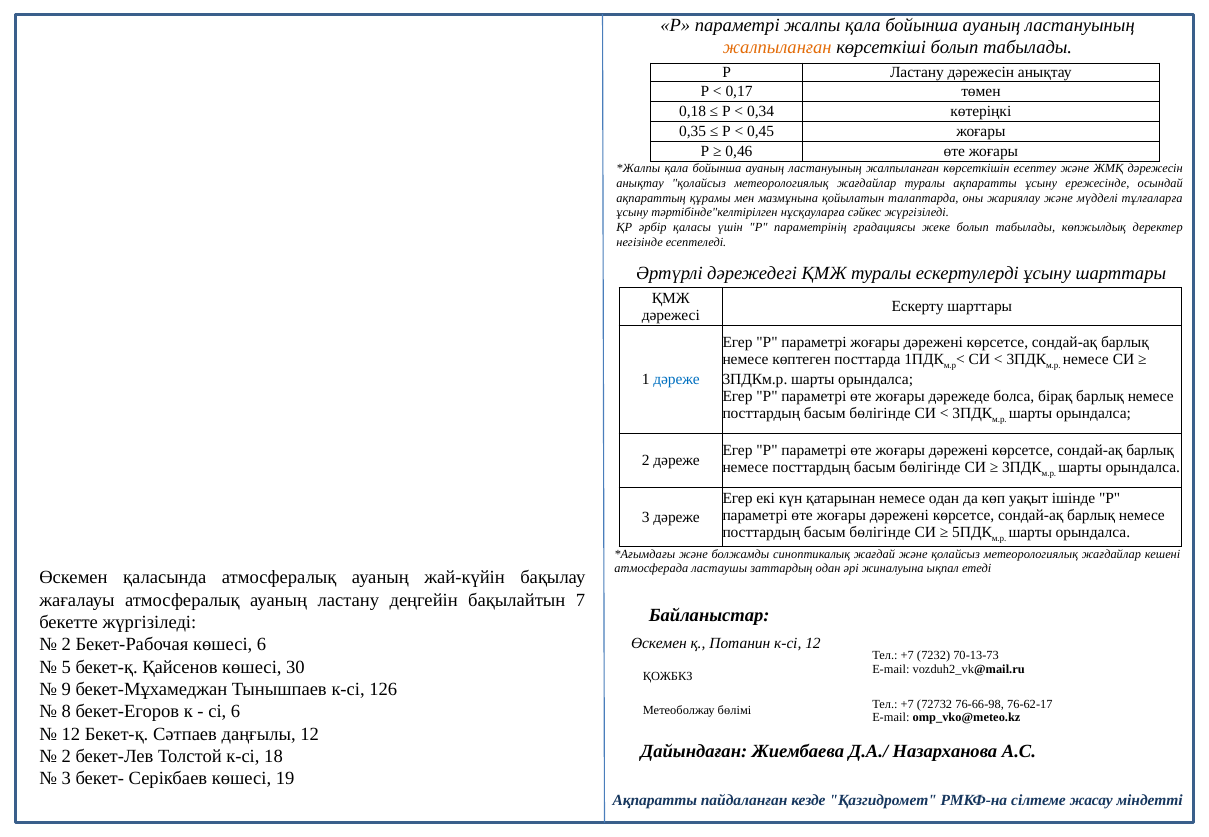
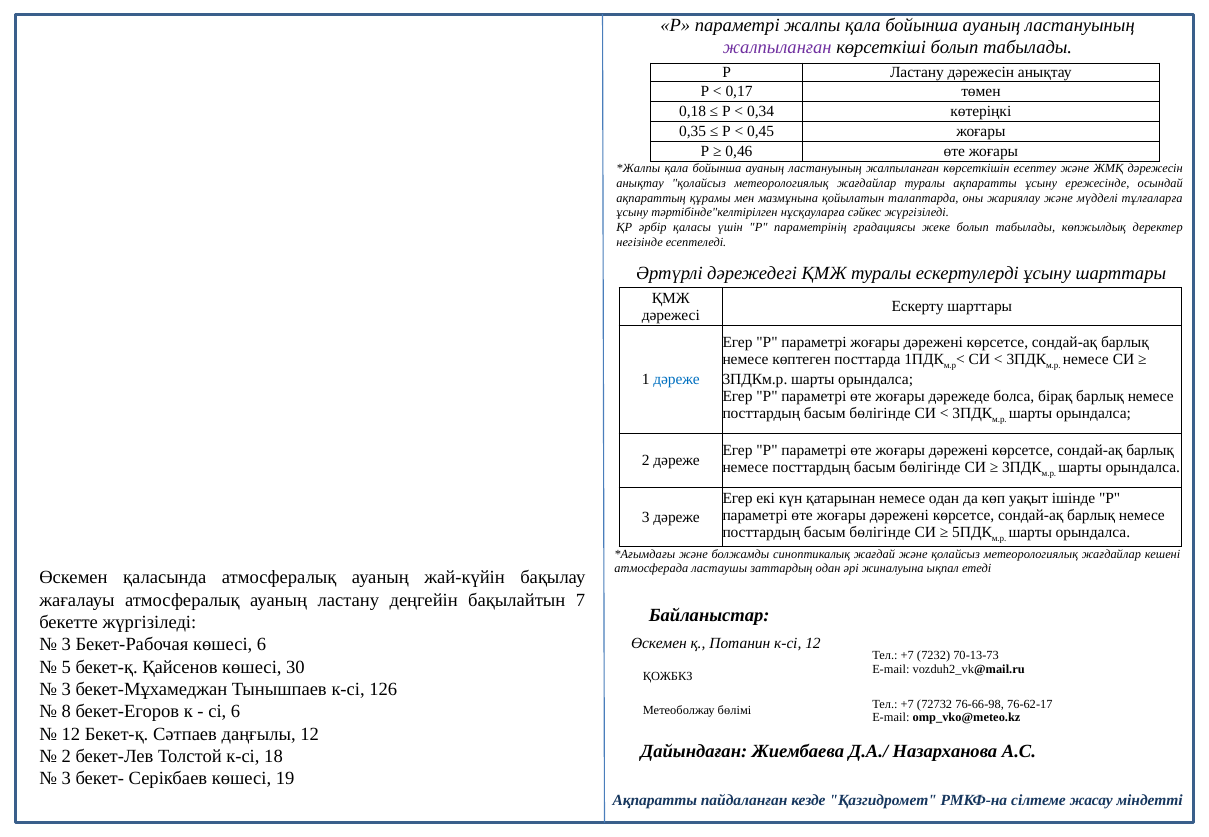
жалпыланған colour: orange -> purple (777, 48)
2: 2 -> 3 (66, 645)
9: 9 -> 3 (66, 689)
